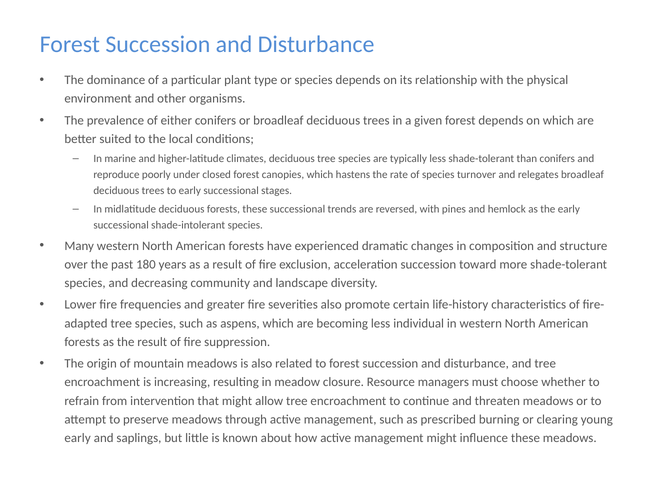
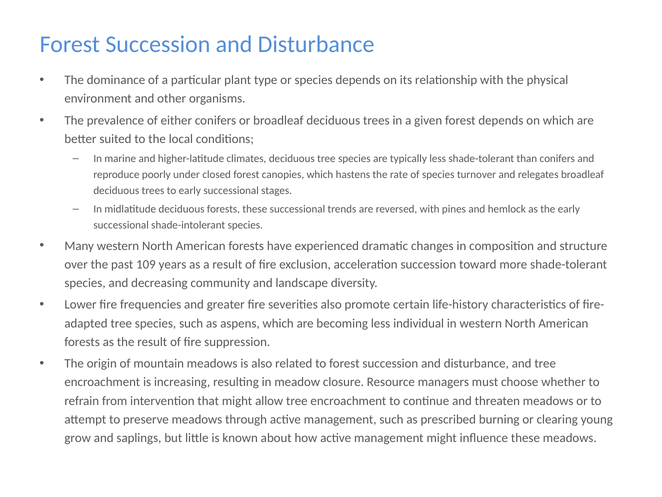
180: 180 -> 109 (146, 264)
early: early -> grow (78, 437)
